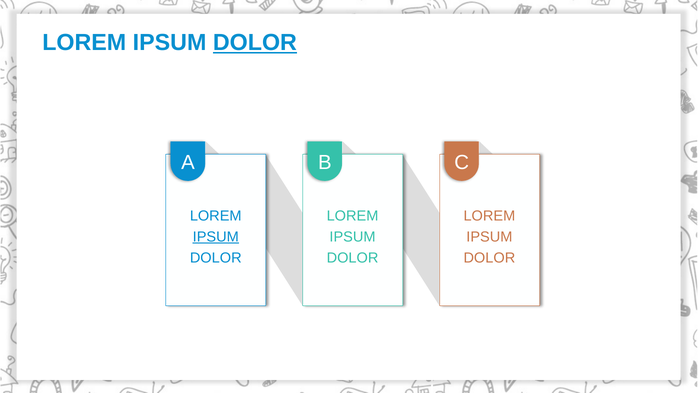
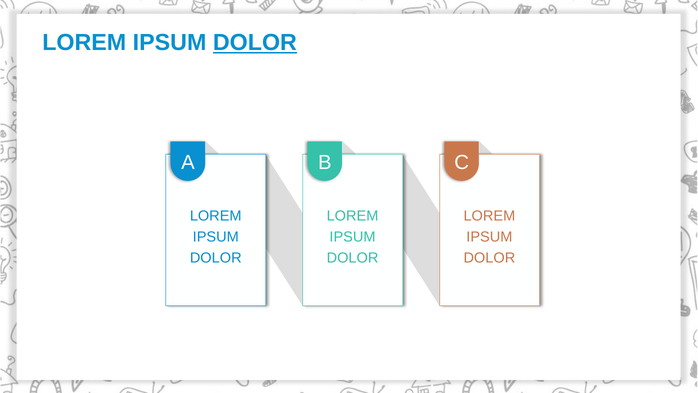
IPSUM underline: present -> none (216, 237)
